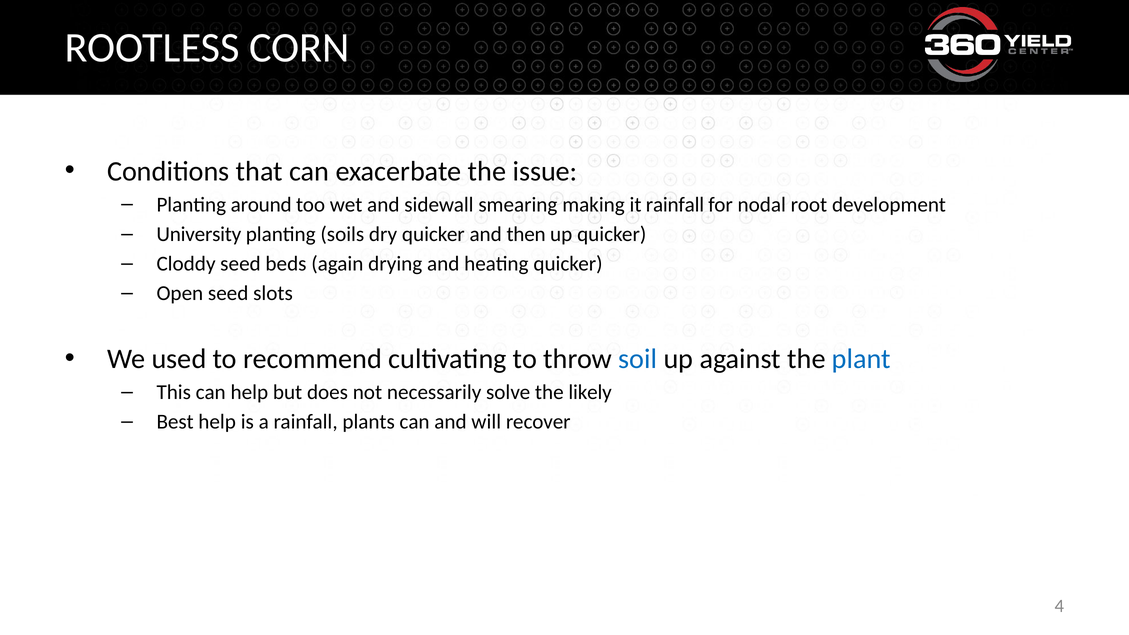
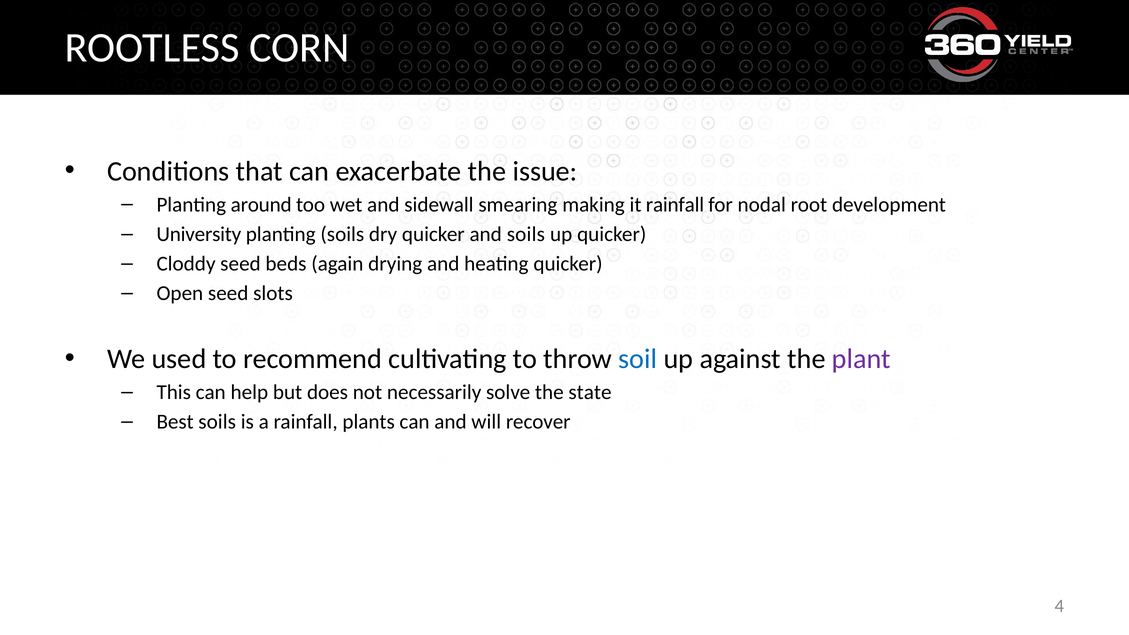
and then: then -> soils (526, 234)
plant colour: blue -> purple (861, 359)
likely: likely -> state (590, 392)
Best help: help -> soils (217, 422)
